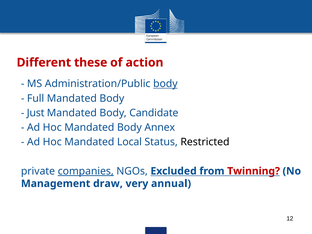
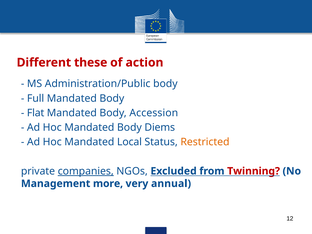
body underline: present -> none (165, 84)
Just: Just -> Flat (36, 113)
Candidate: Candidate -> Accession (154, 113)
Annex: Annex -> Diems (160, 127)
Restricted colour: black -> orange (205, 142)
draw: draw -> more (108, 184)
